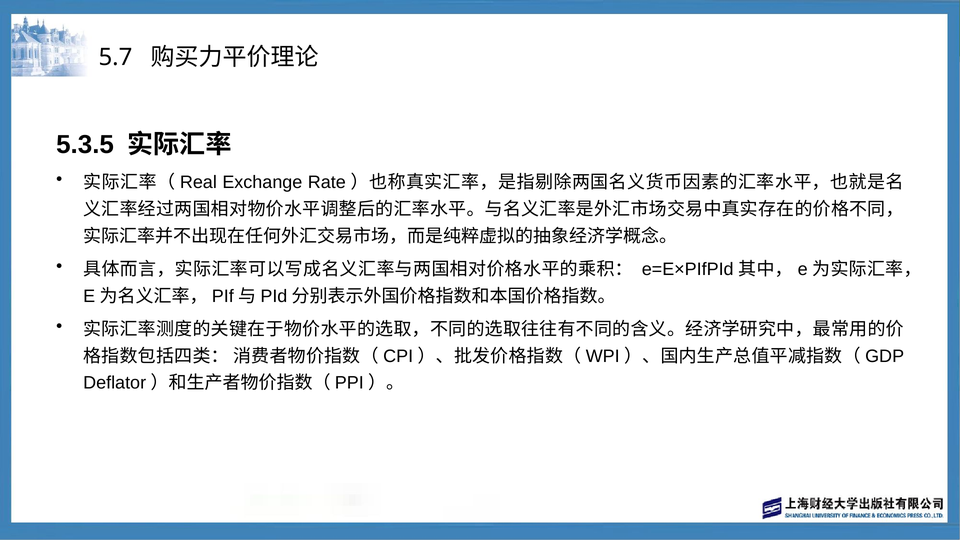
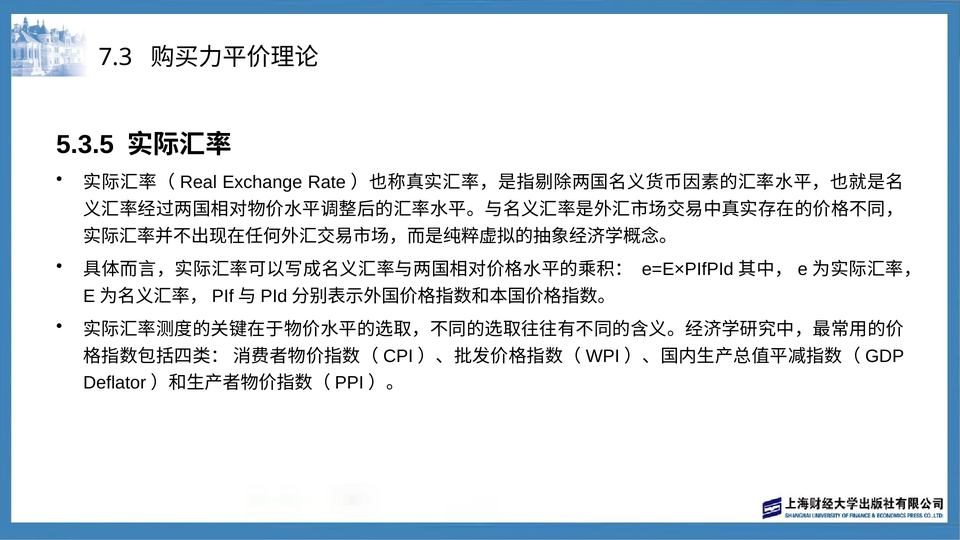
5.7: 5.7 -> 7.3 (115, 57)
